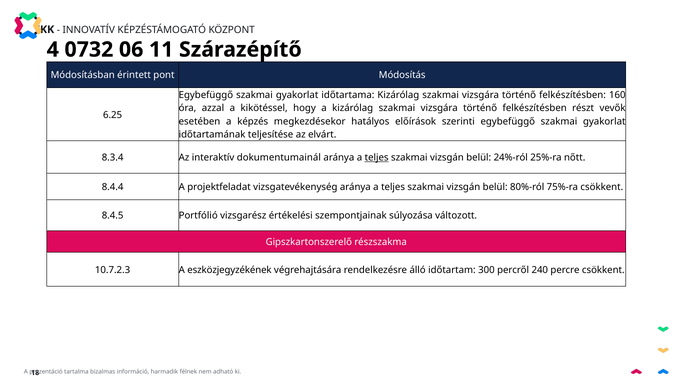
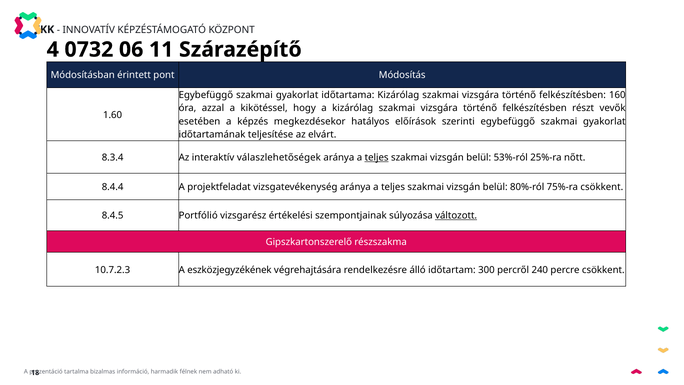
6.25: 6.25 -> 1.60 (113, 115)
dokumentumainál: dokumentumainál -> válaszlehetőségek (279, 157)
24%-ról: 24%-ról -> 53%-ról (511, 157)
változott underline: none -> present (456, 215)
